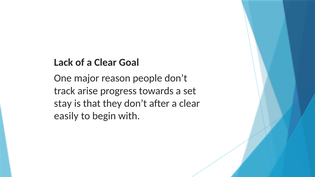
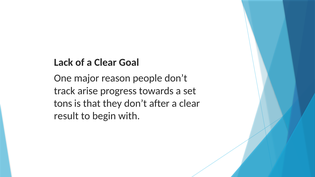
stay: stay -> tons (63, 104)
easily: easily -> result (66, 116)
